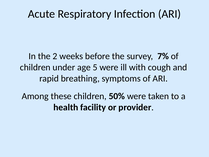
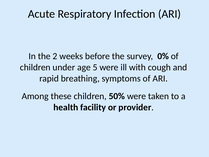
7%: 7% -> 0% (163, 56)
